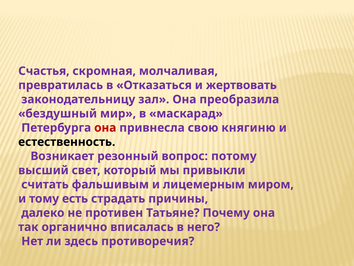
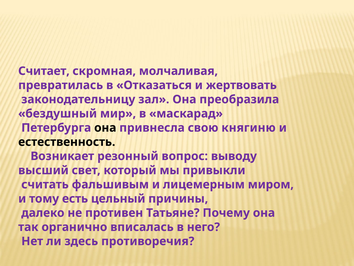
Счастья: Счастья -> Считает (44, 71)
она colour: red -> black (105, 128)
потому: потому -> выводу (234, 156)
страдать: страдать -> цельный (118, 198)
